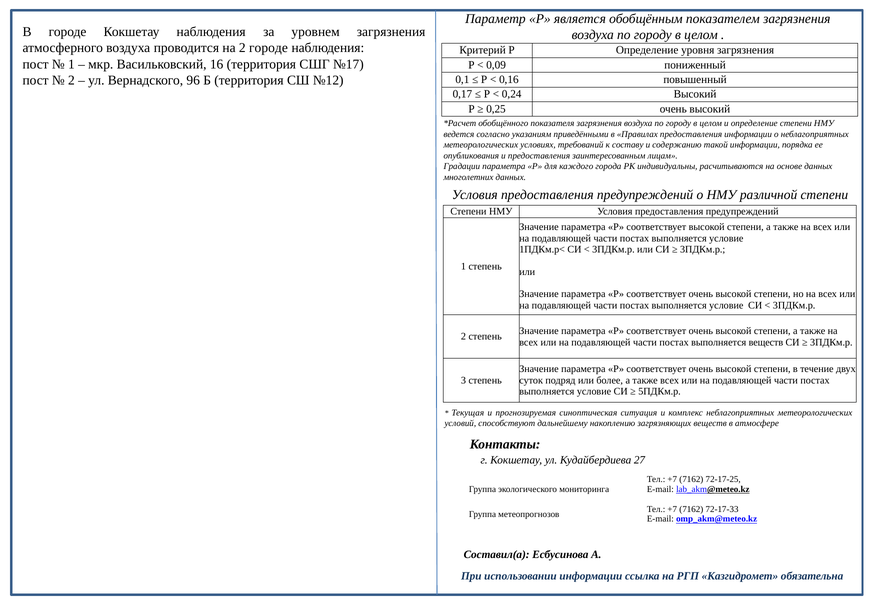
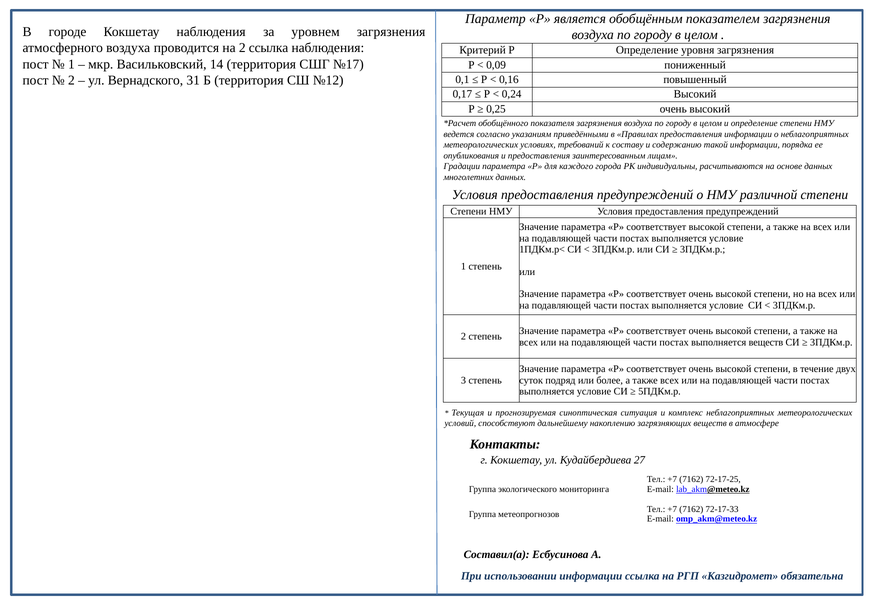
2 городе: городе -> ссылка (269, 48)
16: 16 -> 14 (217, 64)
96: 96 -> 31 (193, 80)
